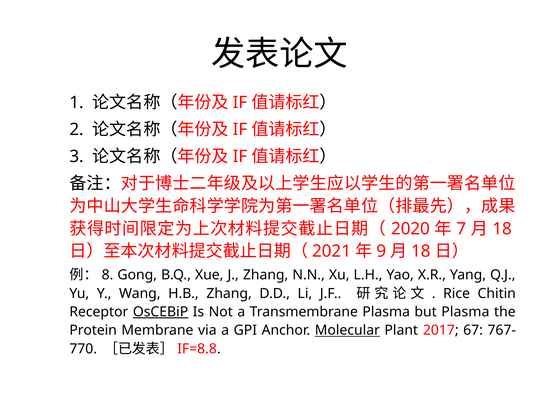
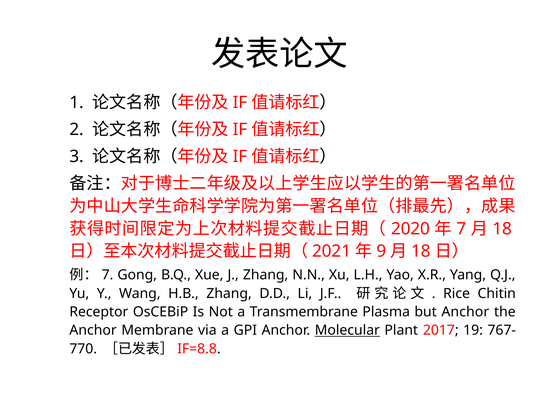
8: 8 -> 7 (108, 275)
OsCEBiP underline: present -> none (161, 312)
but Plasma: Plasma -> Anchor (465, 312)
Protein: Protein -> Anchor (93, 331)
67: 67 -> 19 (473, 331)
